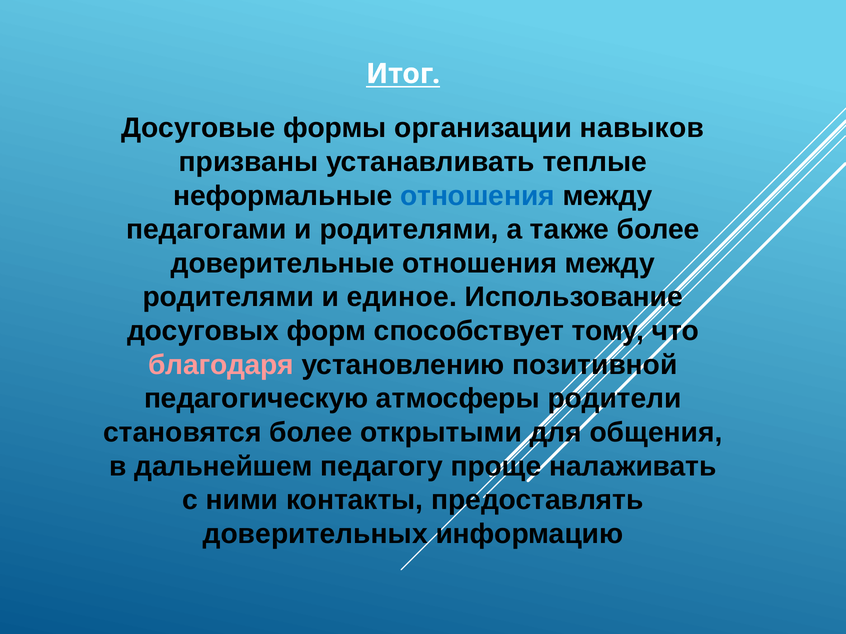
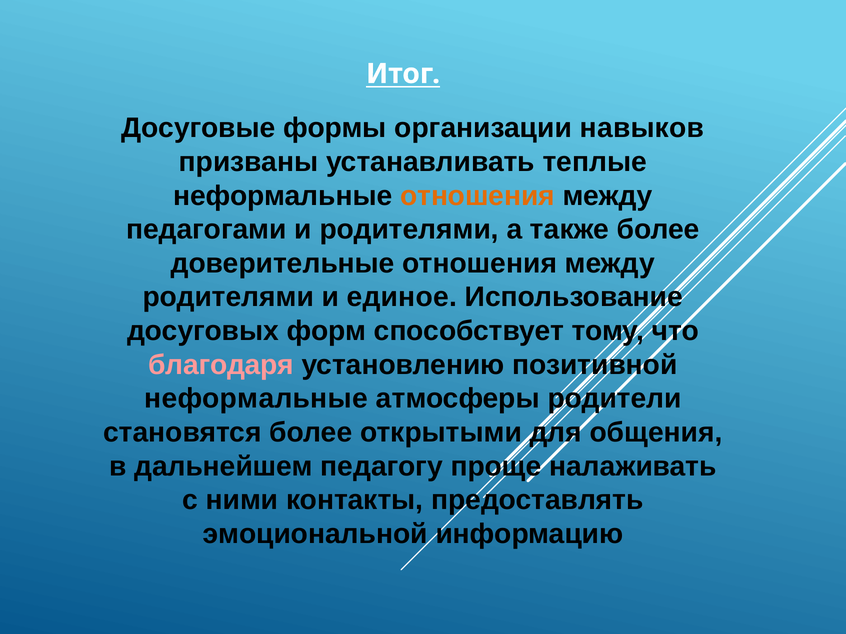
отношения colour: blue -> orange (477, 196)
педагогическую: педагогическую -> неформальные (256, 399)
доверительных: доверительных -> эмоциональной (315, 534)
